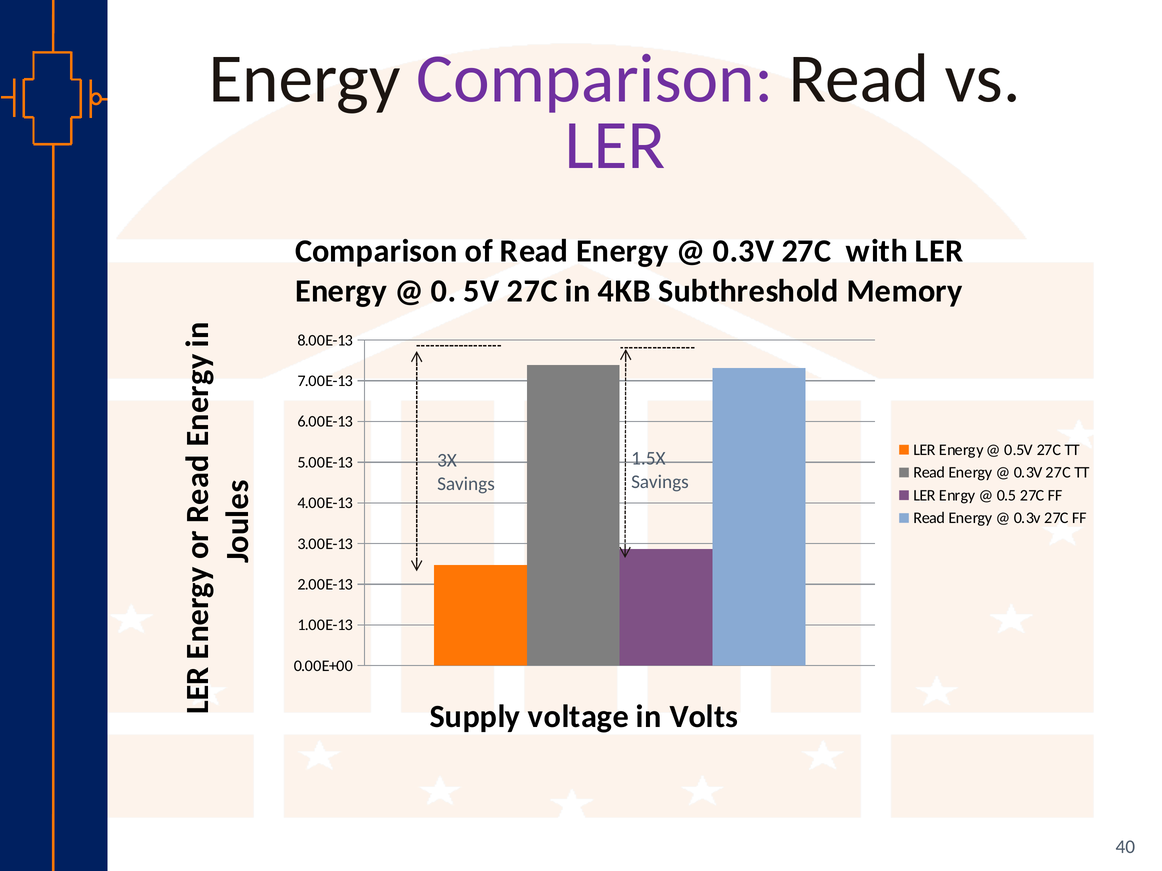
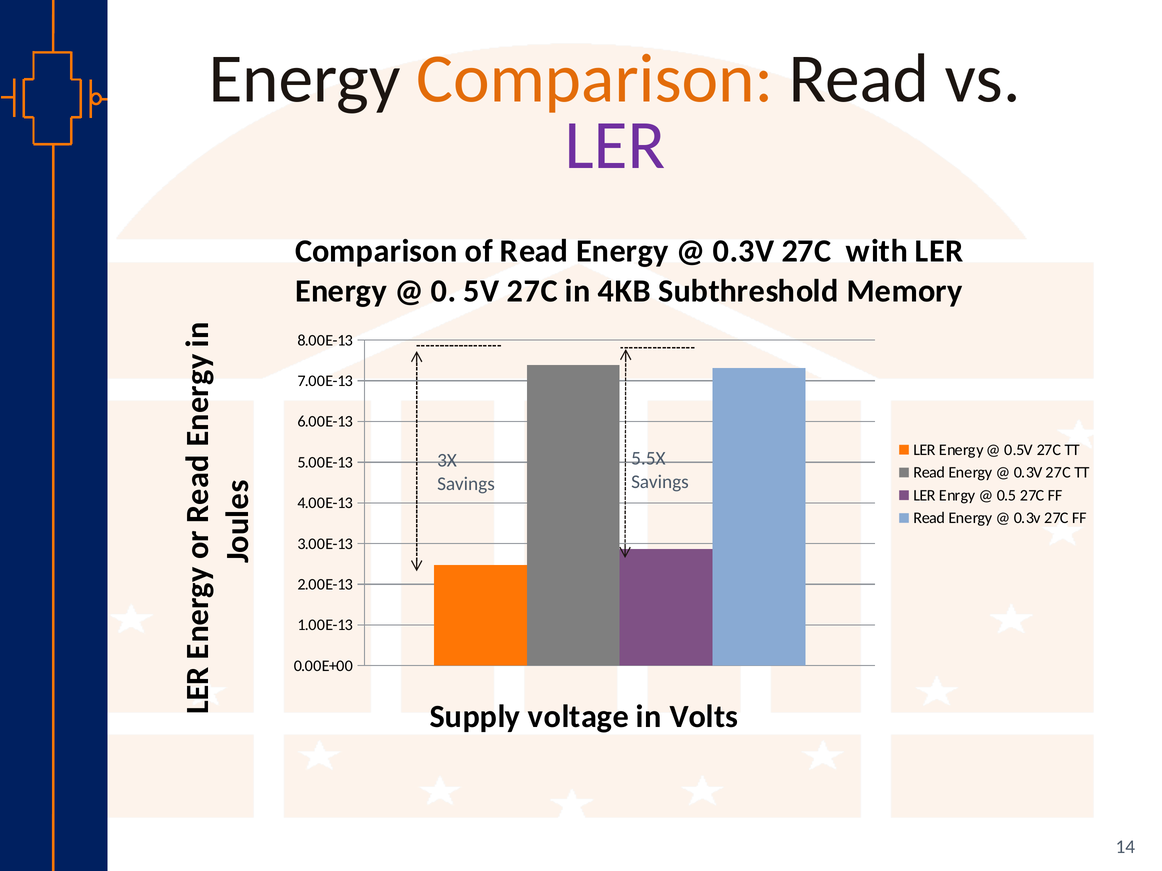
Comparison colour: purple -> orange (595, 79)
1.5X: 1.5X -> 5.5X (648, 459)
40: 40 -> 14 (1125, 847)
